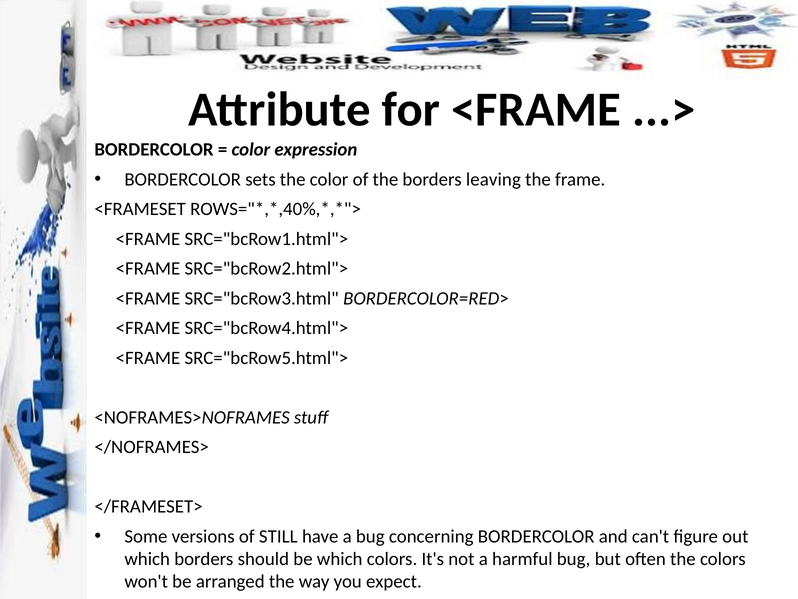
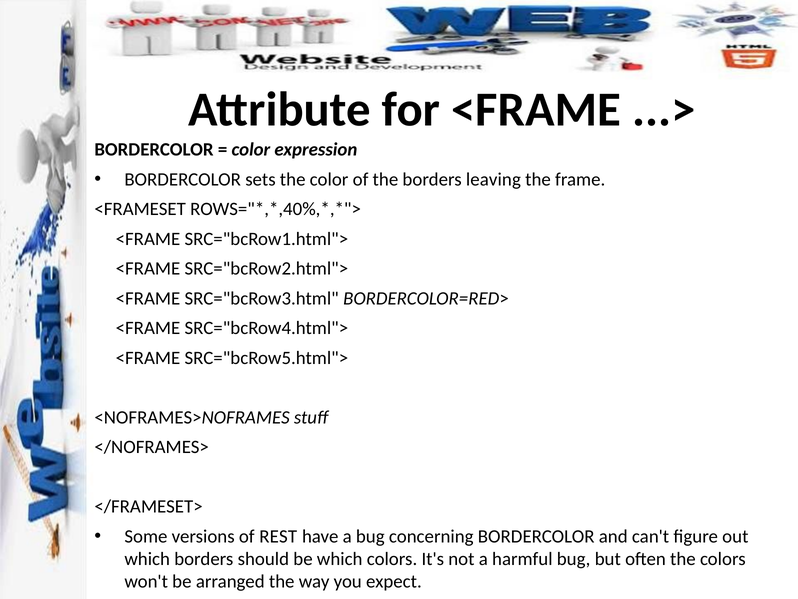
STILL: STILL -> REST (278, 536)
